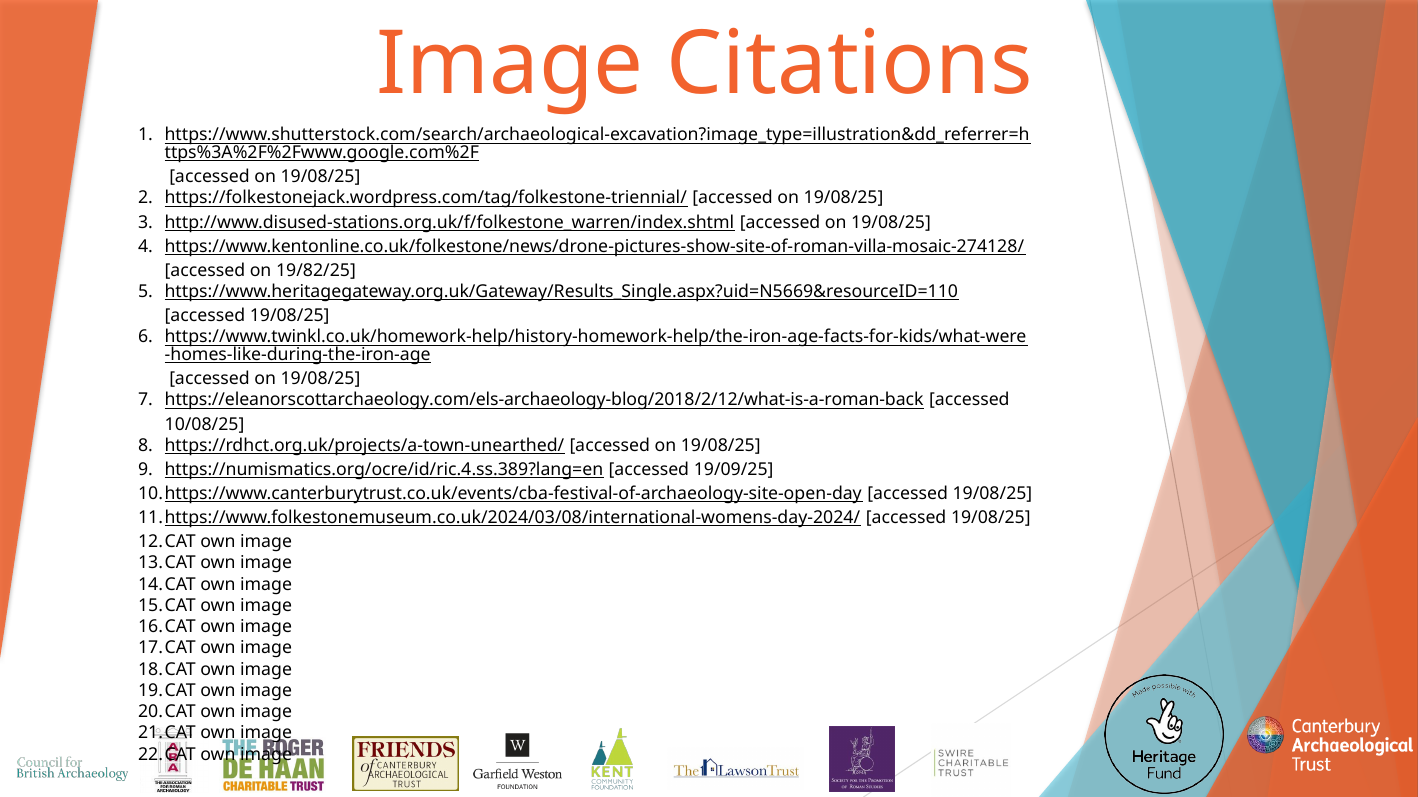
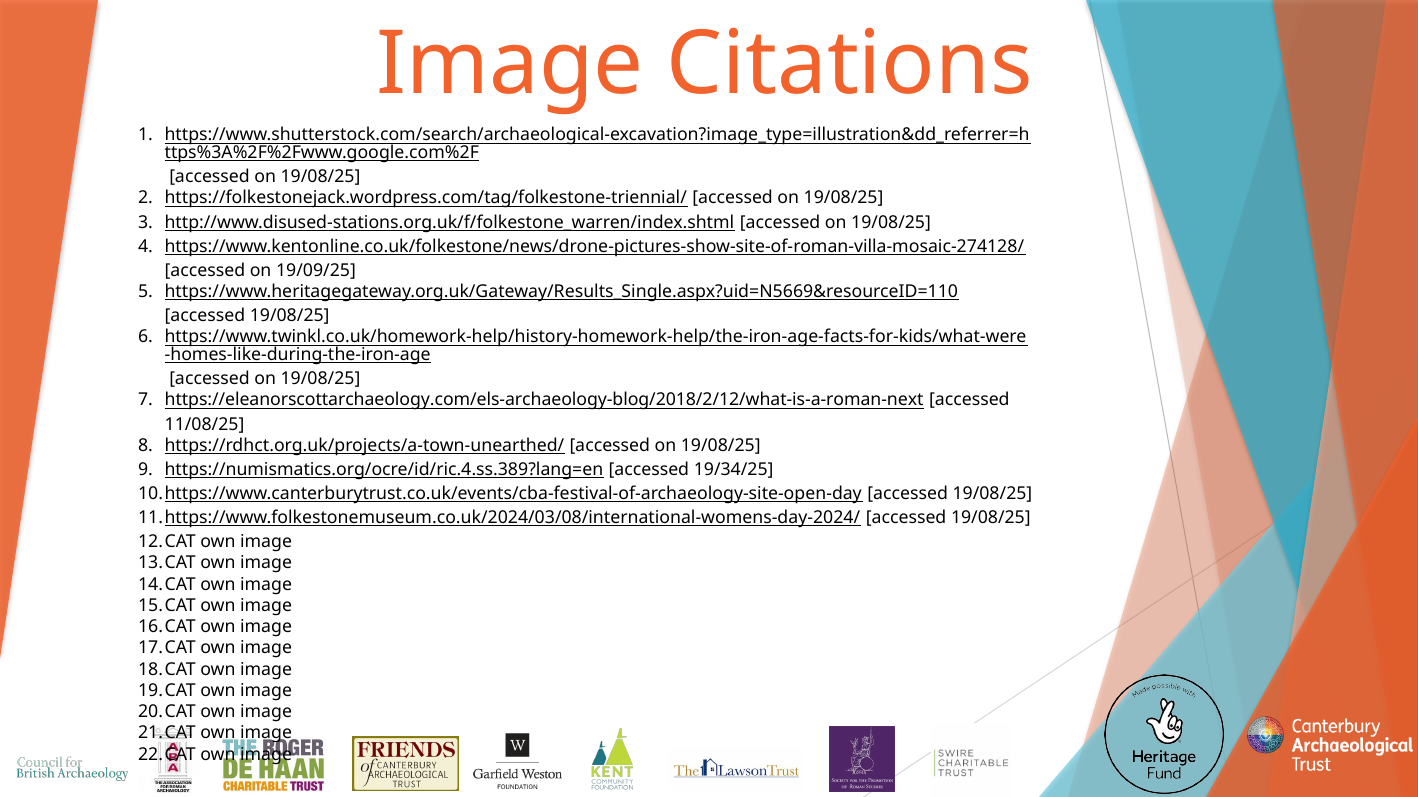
19/82/25: 19/82/25 -> 19/09/25 (316, 271)
https://eleanorscottarchaeology.com/els-archaeology-blog/2018/2/12/what-is-a-roman-back: https://eleanorscottarchaeology.com/els-archaeology-blog/2018/2/12/what-is-a-roman-back -> https://eleanorscottarchaeology.com/els-archaeology-blog/2018/2/12/what-is-a-roman-next (544, 400)
10/08/25: 10/08/25 -> 11/08/25 (205, 424)
19/09/25: 19/09/25 -> 19/34/25 (734, 470)
